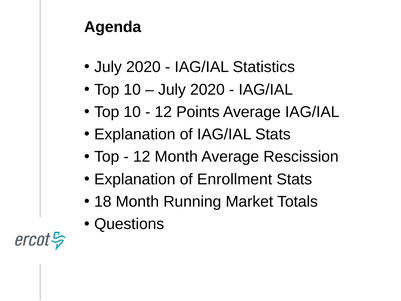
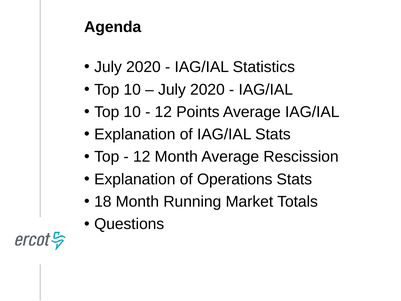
Enrollment: Enrollment -> Operations (235, 179)
